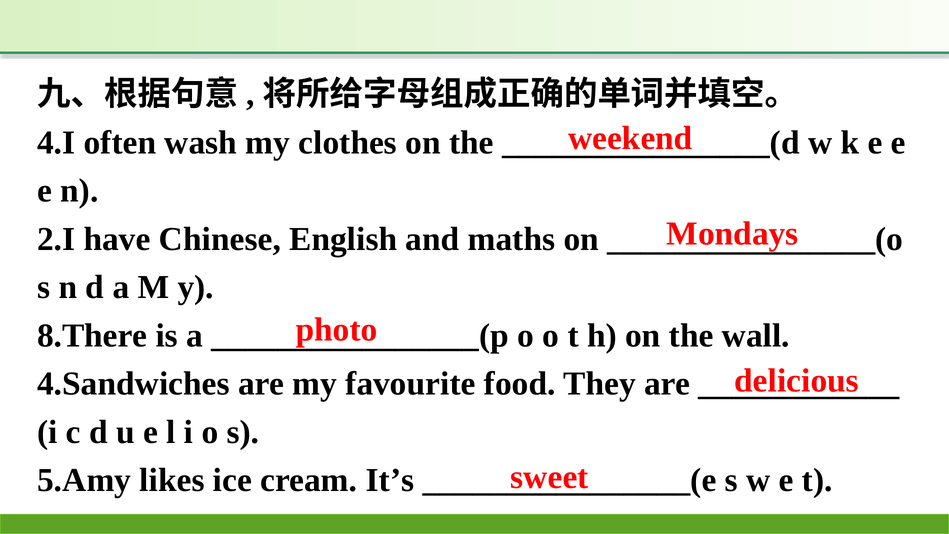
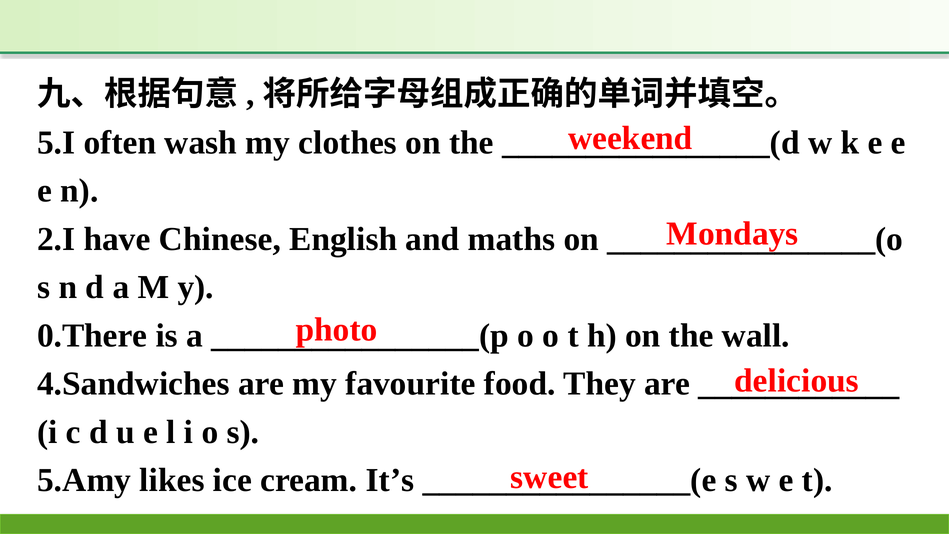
4.I: 4.I -> 5.I (56, 142)
8.There: 8.There -> 0.There (92, 335)
